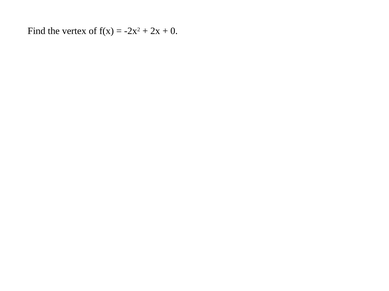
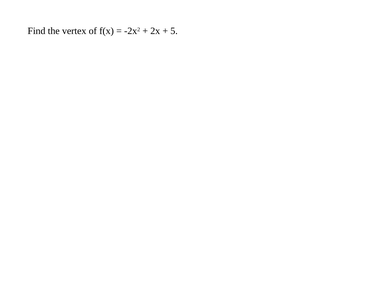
0: 0 -> 5 (174, 31)
